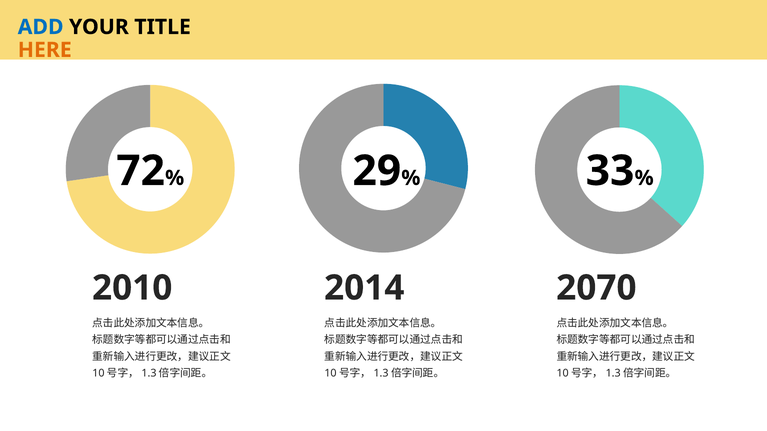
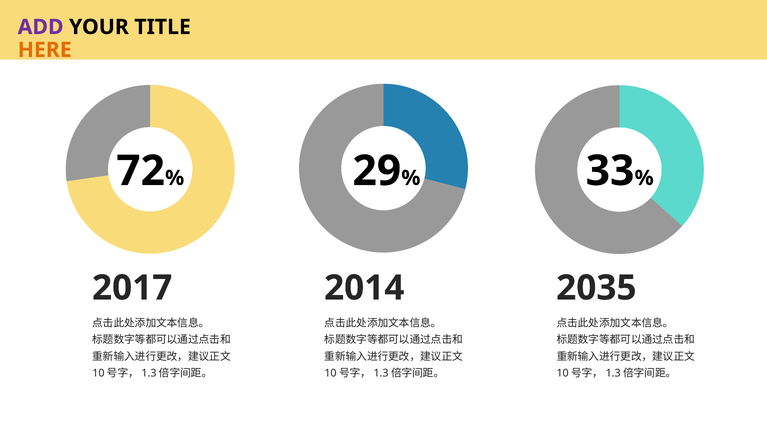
ADD colour: blue -> purple (41, 27)
2010: 2010 -> 2017 (132, 288)
2070: 2070 -> 2035 (596, 288)
